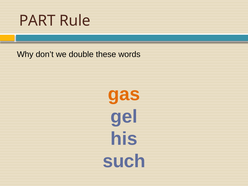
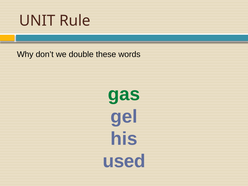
PART: PART -> UNIT (37, 21)
gas colour: orange -> green (124, 94)
such: such -> used (124, 161)
